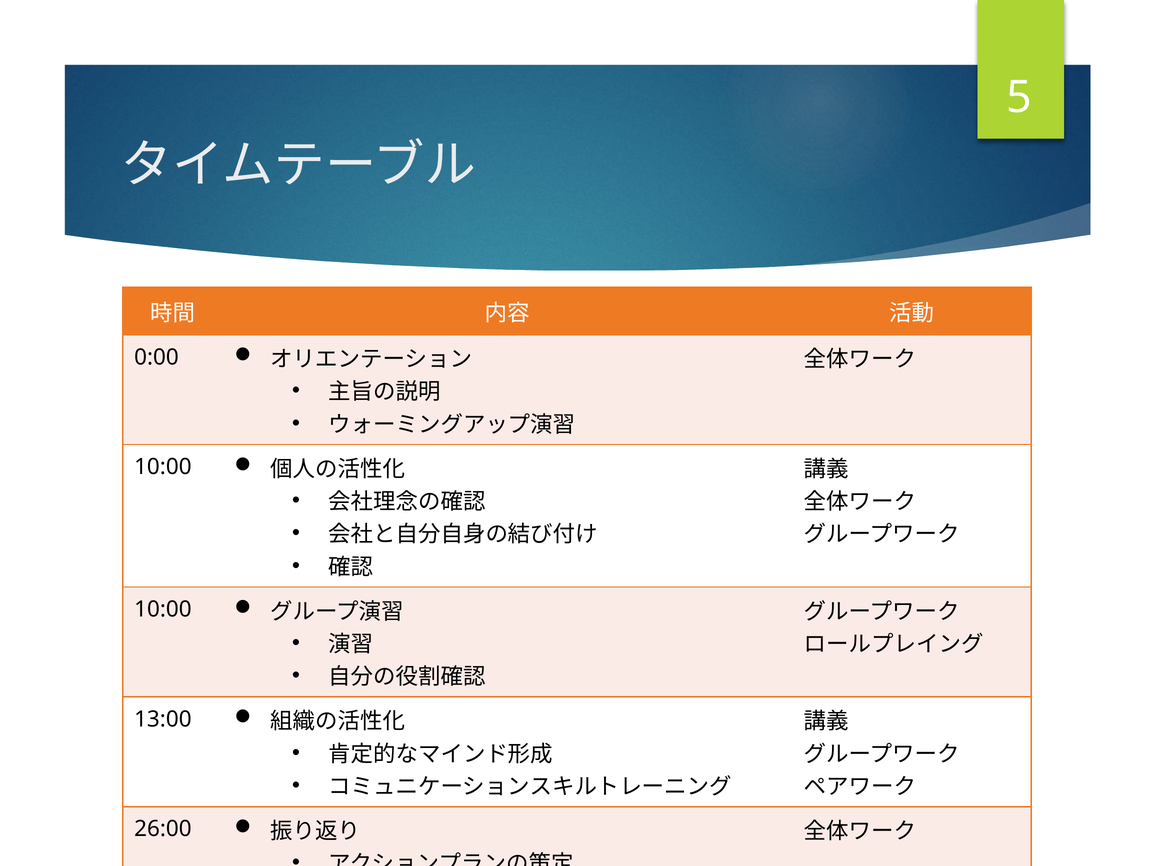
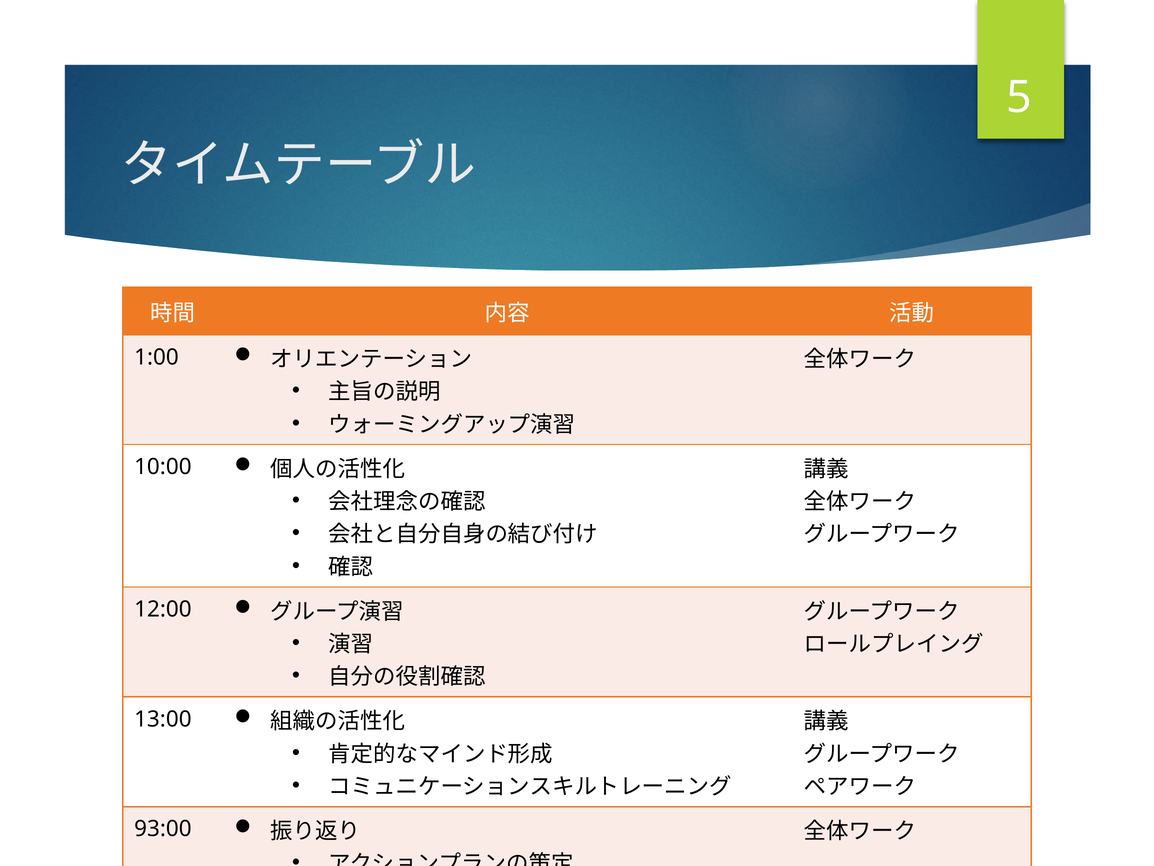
0:00: 0:00 -> 1:00 (156, 357)
10:00: 10:00 -> 12:00 (163, 609)
26:00: 26:00 -> 93:00 (163, 829)
